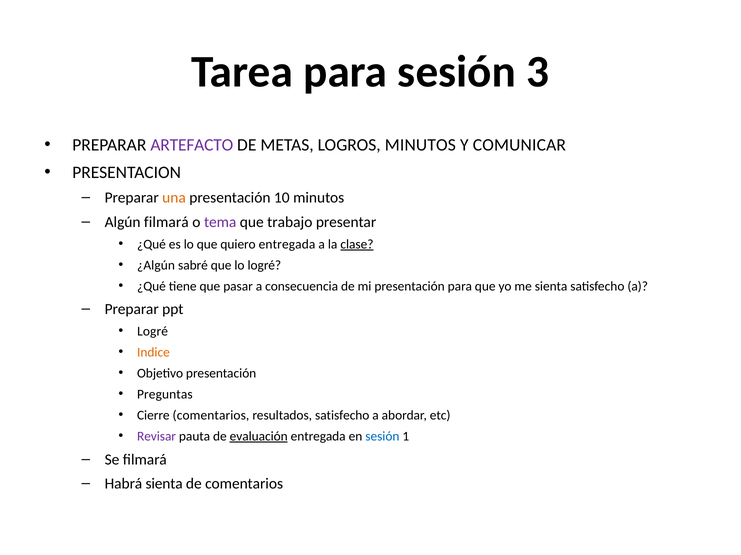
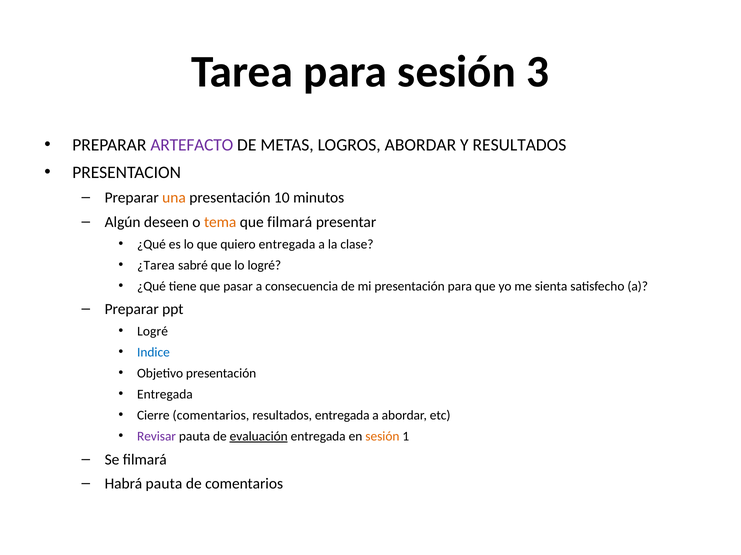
LOGROS MINUTOS: MINUTOS -> ABORDAR (420, 145)
Y COMUNICAR: COMUNICAR -> RESULTADOS (519, 145)
Algún filmará: filmará -> deseen (166, 222)
tema colour: purple -> orange (220, 222)
que trabajo: trabajo -> filmará (290, 222)
clase underline: present -> none (357, 244)
¿Algún: ¿Algún -> ¿Tarea (156, 265)
Indice colour: orange -> blue (153, 353)
Preguntas: Preguntas -> Entregada (165, 395)
resultados satisfecho: satisfecho -> entregada (342, 416)
sesión colour: blue -> orange (382, 437)
Habrá sienta: sienta -> pauta (164, 484)
